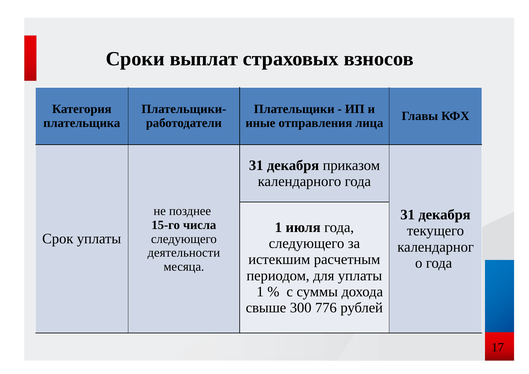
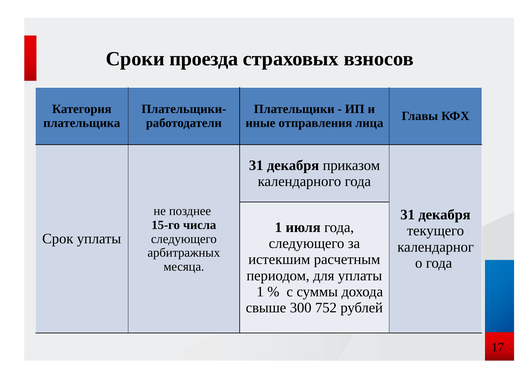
выплат: выплат -> проезда (204, 59)
деятельности: деятельности -> арбитражных (184, 253)
776: 776 -> 752 (326, 308)
